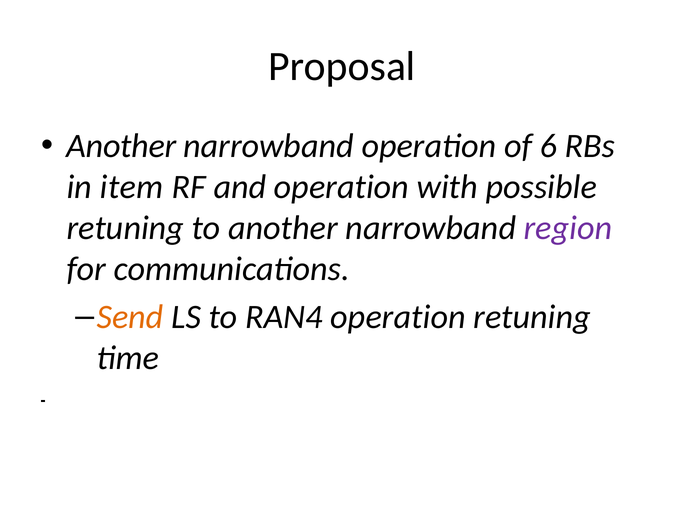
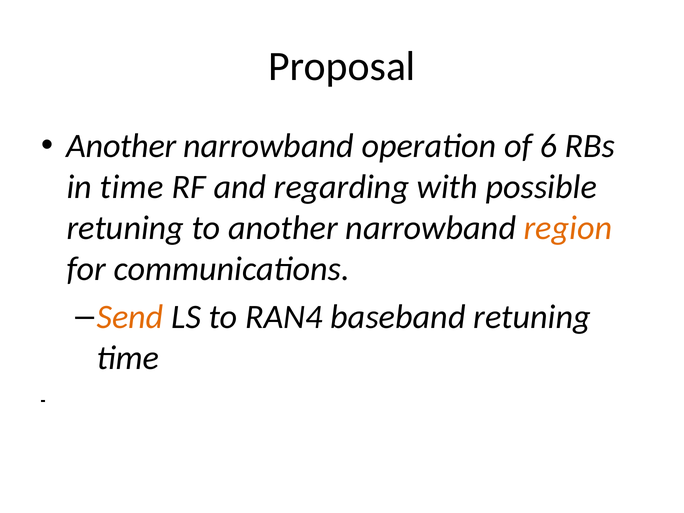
in item: item -> time (132, 187)
and operation: operation -> regarding (342, 187)
region colour: purple -> orange (568, 228)
RAN4 operation: operation -> baseband (398, 317)
